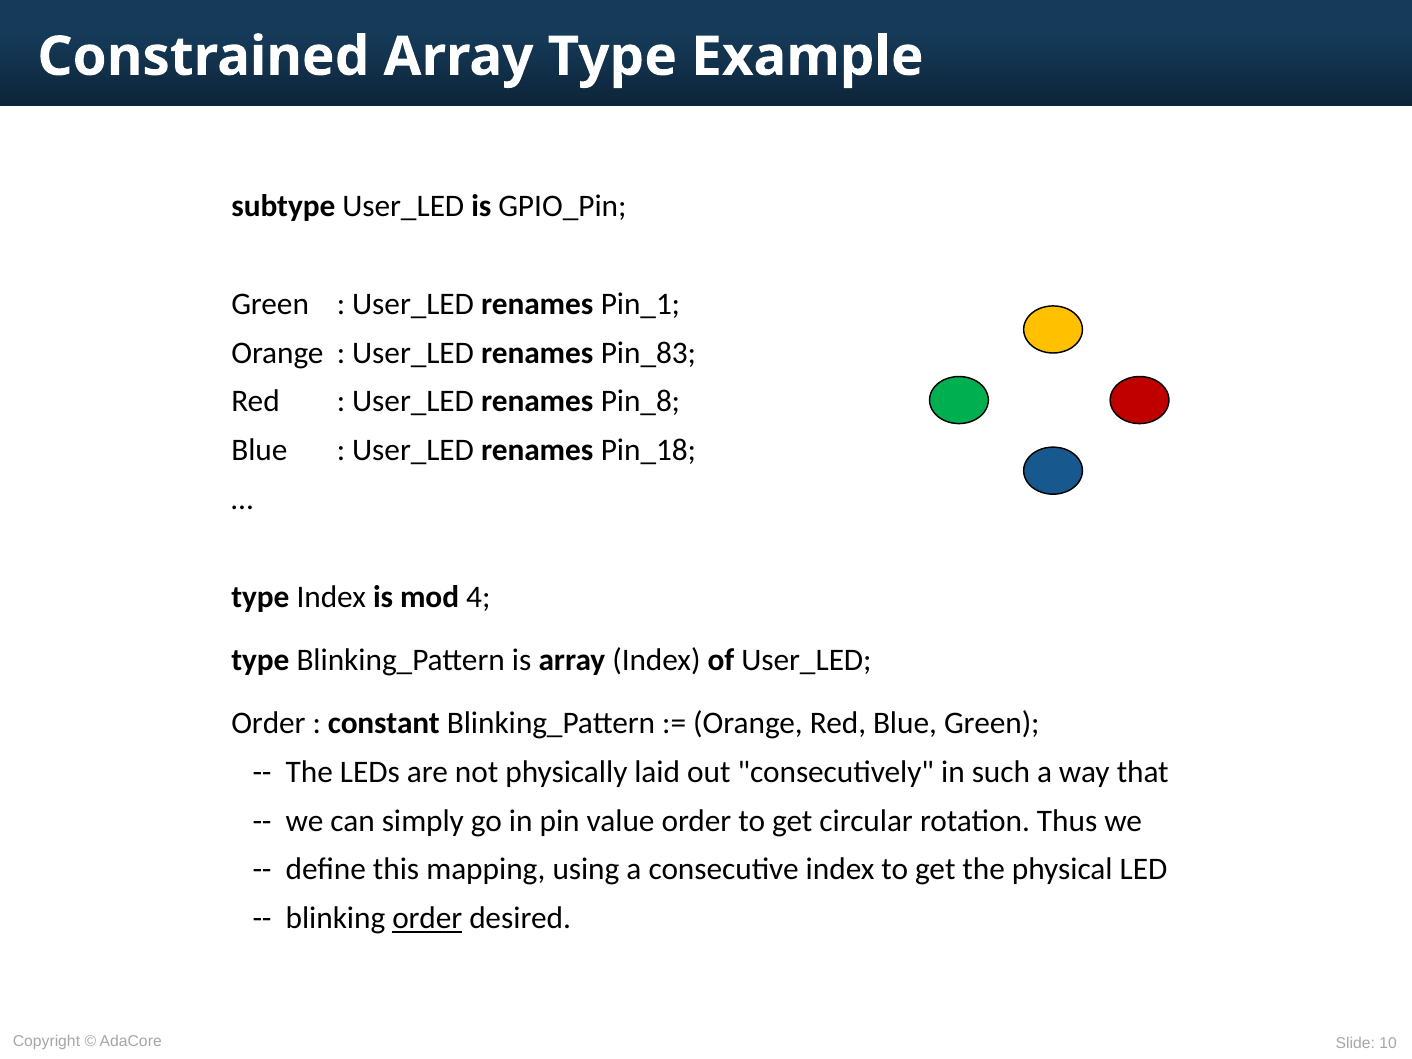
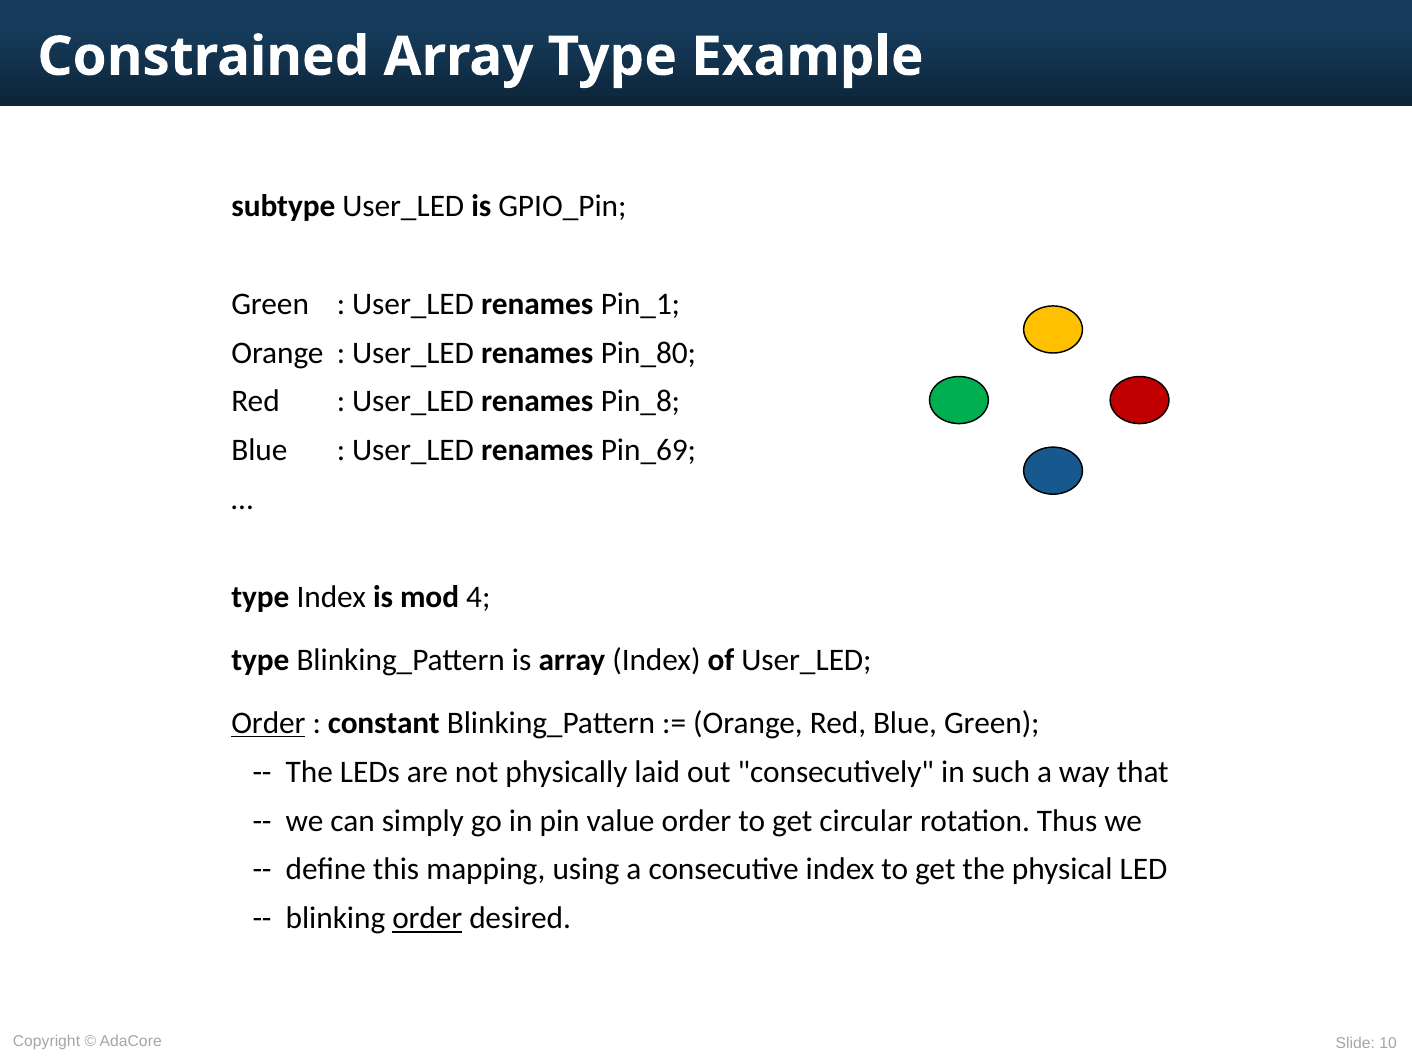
Pin_83: Pin_83 -> Pin_80 (648, 353)
Pin_18: Pin_18 -> Pin_69 (648, 450)
Order underline: none -> present (268, 723)
